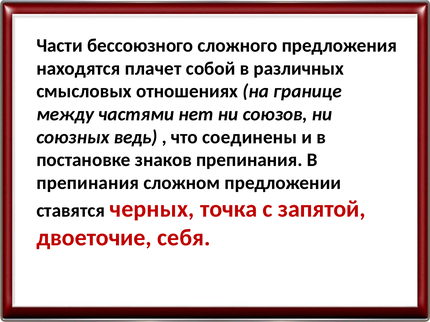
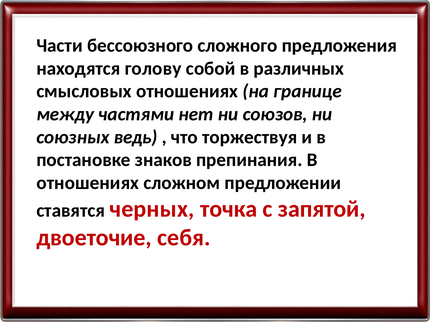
плачет: плачет -> голову (153, 68)
соединены: соединены -> торжествуя (250, 137)
препинания: препинания -> отношениях (88, 183)
